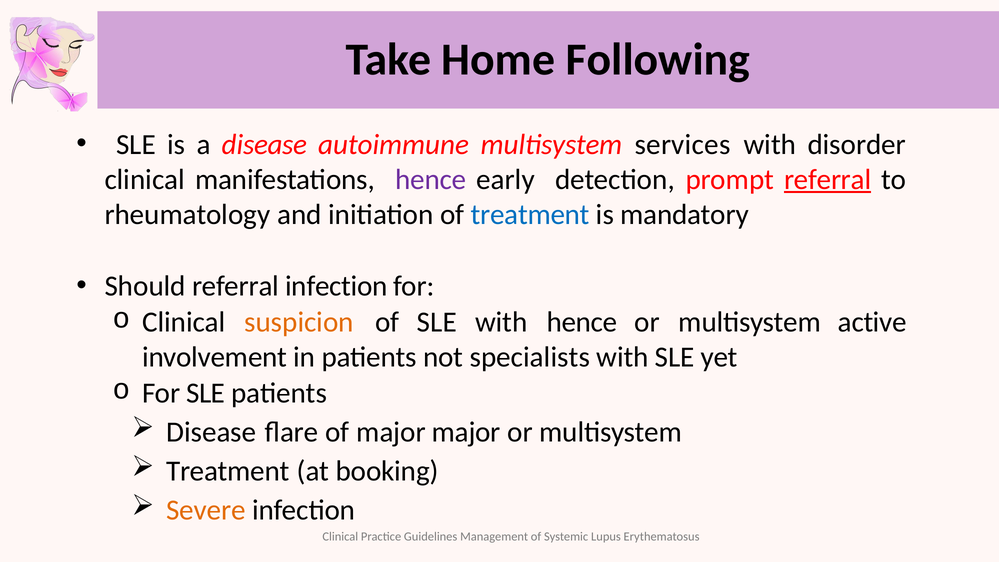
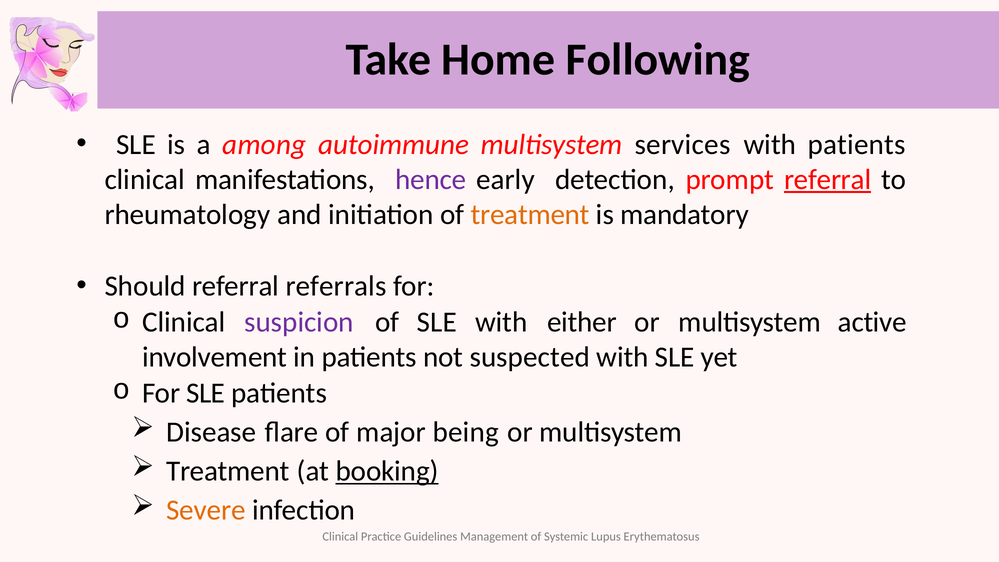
a disease: disease -> among (264, 144)
with disorder: disorder -> patients (857, 144)
treatment colour: blue -> orange (530, 214)
referral infection: infection -> referrals (336, 286)
suspicion colour: orange -> purple (299, 322)
with hence: hence -> either (582, 322)
specialists: specialists -> suspected (530, 357)
major major: major -> being (466, 432)
booking underline: none -> present (387, 471)
